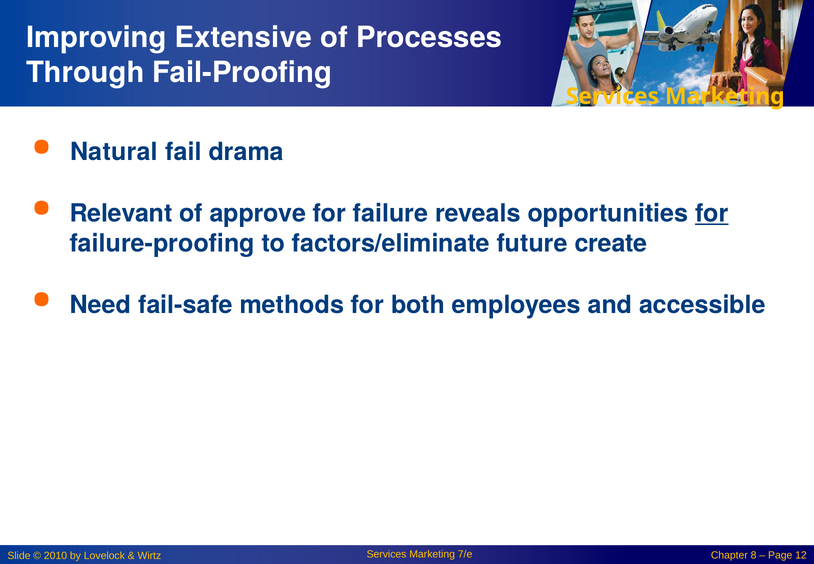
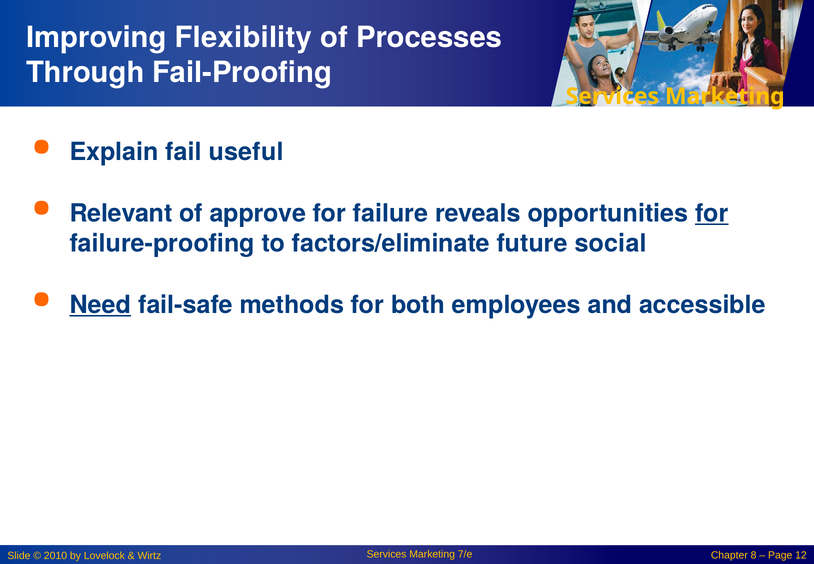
Extensive: Extensive -> Flexibility (243, 38)
Natural: Natural -> Explain (114, 152)
drama: drama -> useful (246, 152)
create: create -> social (611, 243)
Need underline: none -> present (100, 305)
